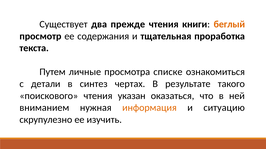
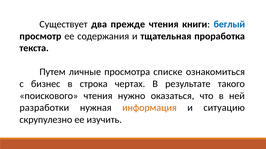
беглый colour: orange -> blue (229, 24)
детали: детали -> бизнес (46, 84)
синтез: синтез -> строка (94, 84)
указан: указан -> нужно (132, 96)
вниманием: вниманием -> разработки (44, 108)
